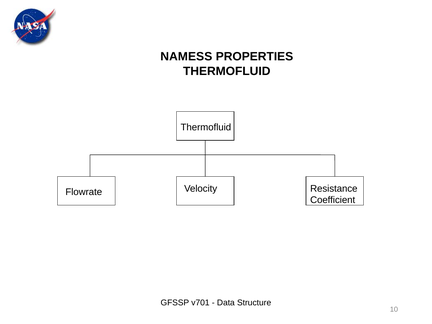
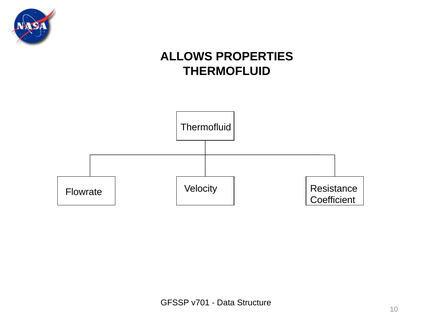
NAMESS: NAMESS -> ALLOWS (186, 57)
